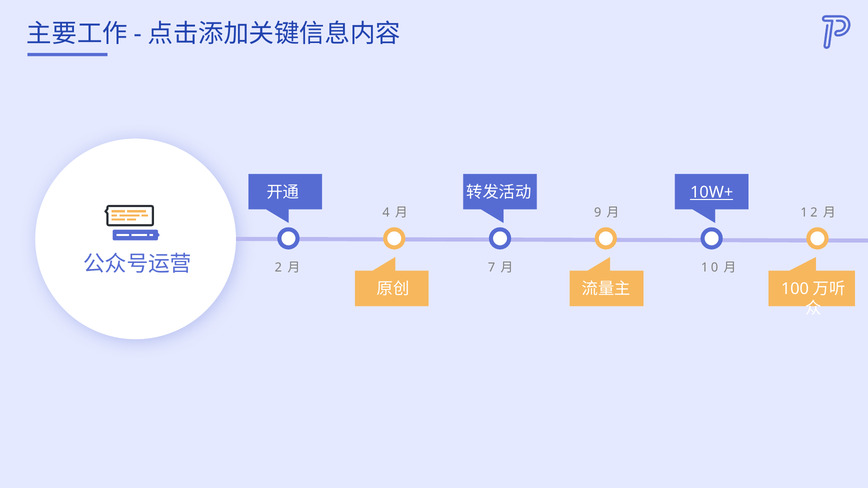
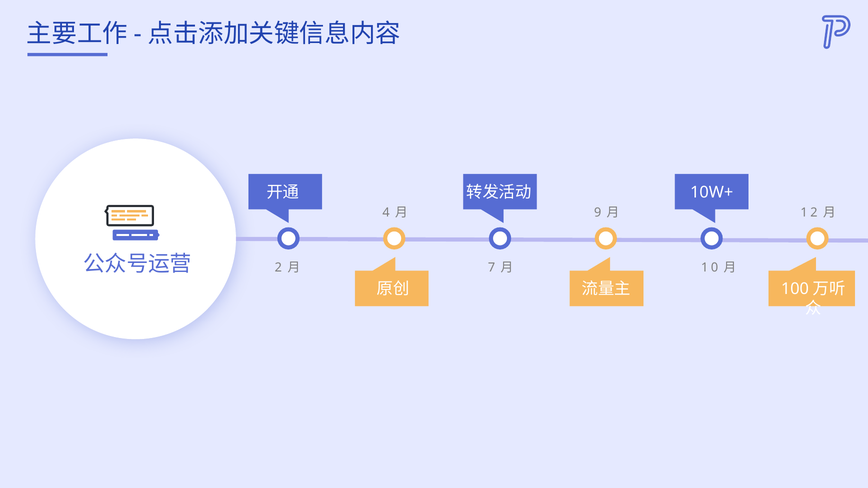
10W+ underline: present -> none (712, 193)
